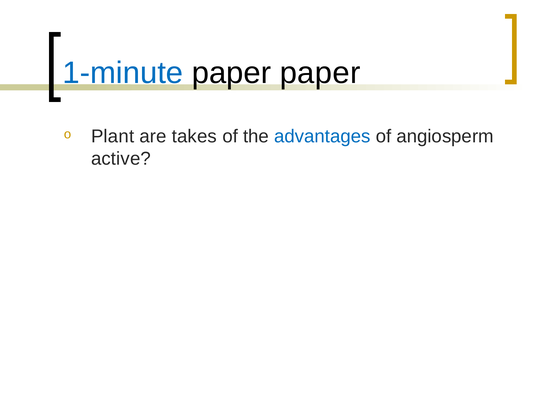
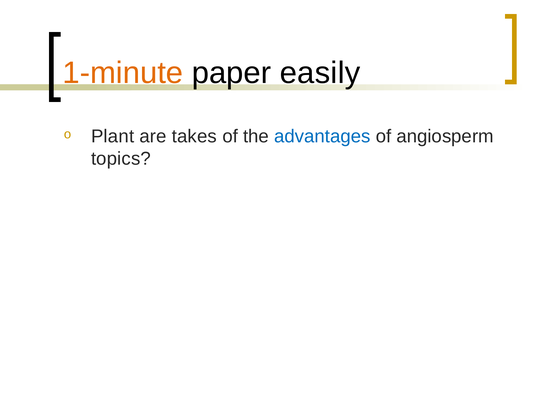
1-minute colour: blue -> orange (123, 73)
paper paper: paper -> easily (320, 73)
active: active -> topics (121, 159)
